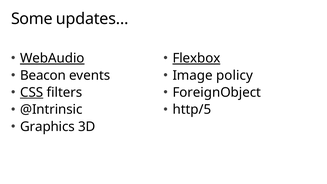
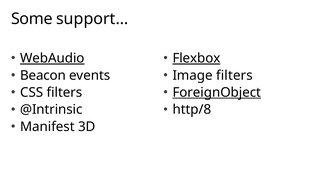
updates…: updates… -> support… (92, 19)
Image policy: policy -> filters (234, 75)
CSS underline: present -> none (32, 92)
ForeignObject underline: none -> present (217, 92)
http/5: http/5 -> http/8 (192, 110)
Graphics: Graphics -> Manifest (47, 127)
